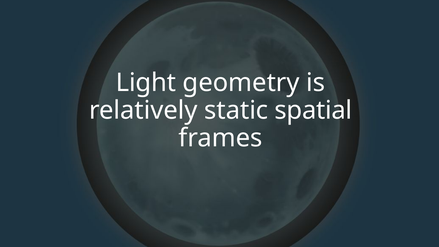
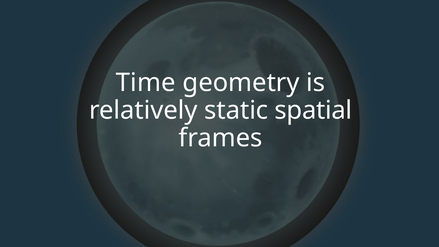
Light: Light -> Time (146, 83)
